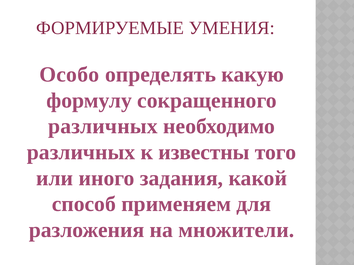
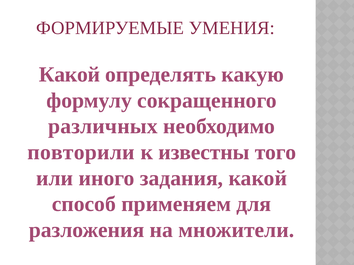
Особо: Особо -> Какой (69, 75)
различных: различных -> повторили (81, 153)
